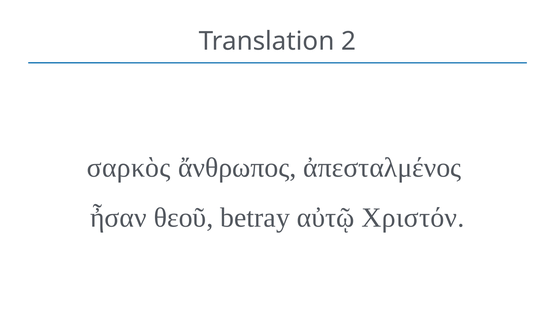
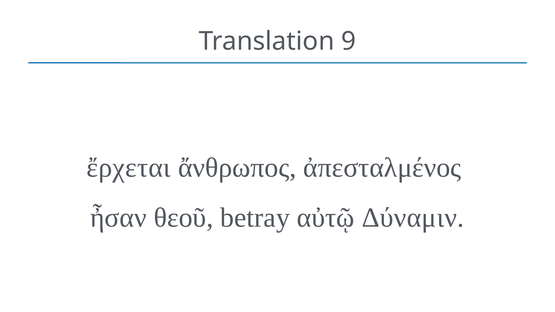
2: 2 -> 9 (349, 41)
σαρκὸς: σαρκὸς -> ἔρχεται (129, 168)
Χριστόν: Χριστόν -> Δύναμιν (413, 218)
